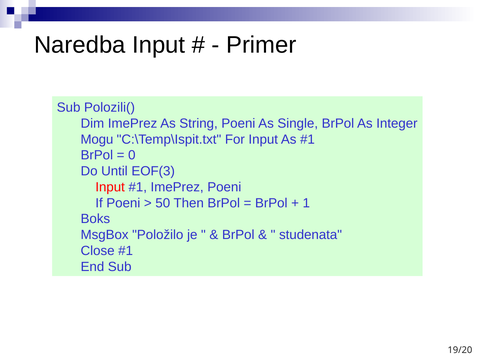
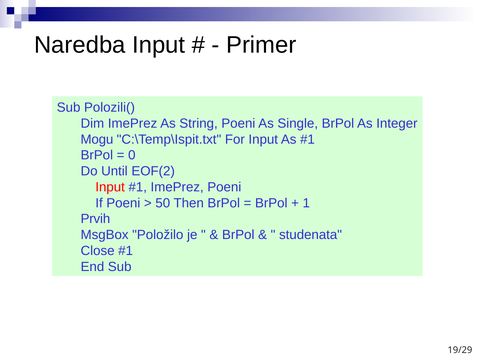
EOF(3: EOF(3 -> EOF(2 (153, 171)
Boks: Boks -> Prvih (95, 219)
19/20: 19/20 -> 19/29 (460, 350)
